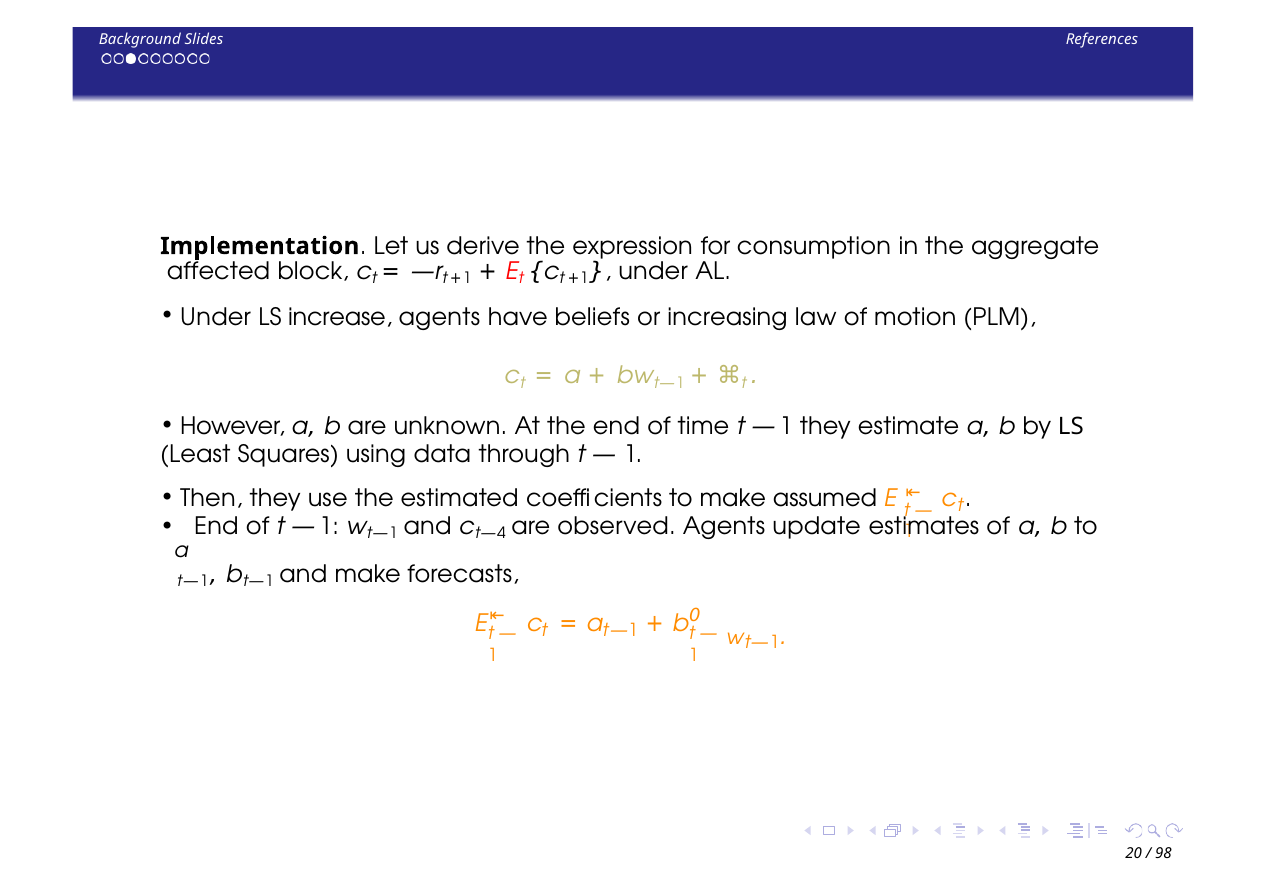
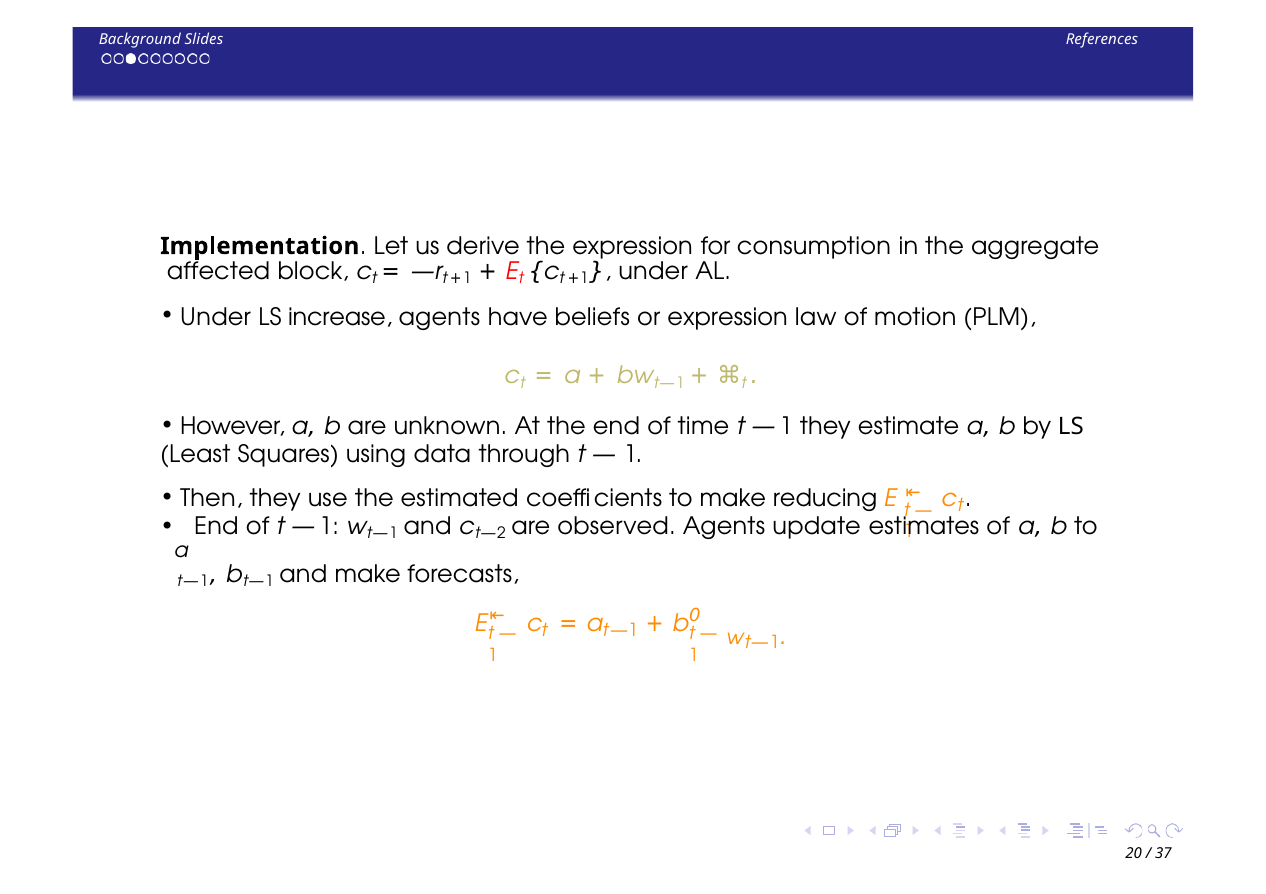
or increasing: increasing -> expression (728, 318)
assumed: assumed -> reducing (825, 499)
4: 4 -> 2 (501, 534)
98: 98 -> 37 (1163, 854)
